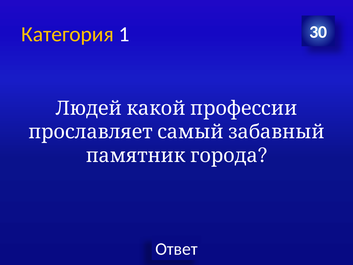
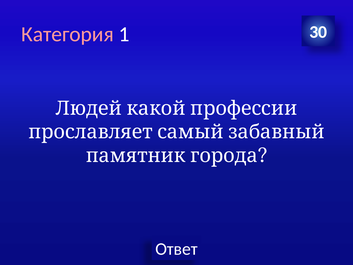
Категория colour: yellow -> pink (67, 34)
